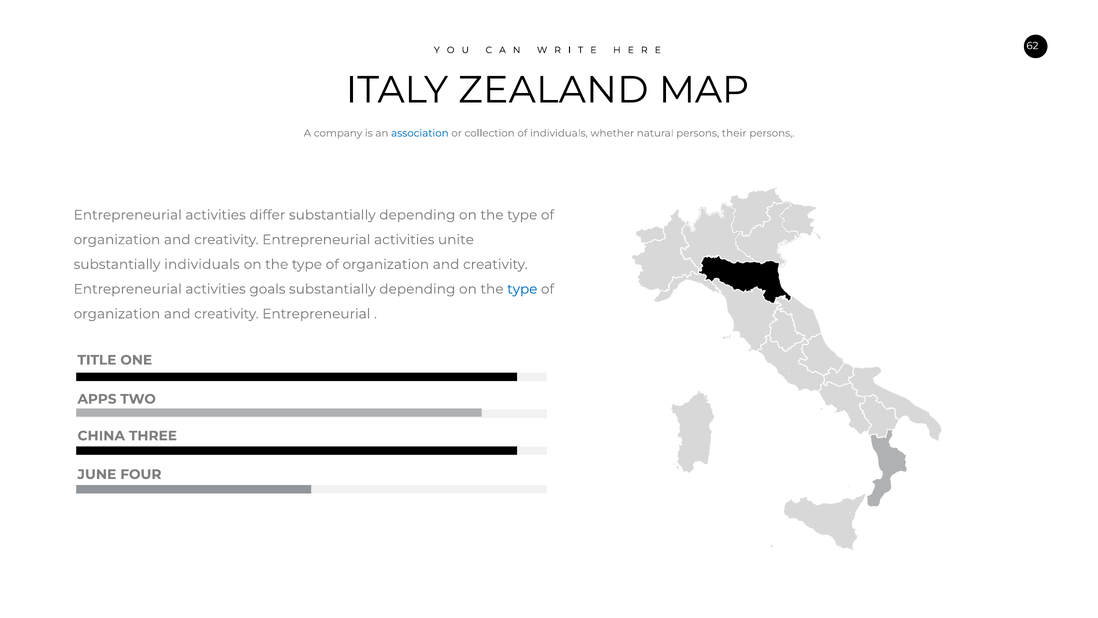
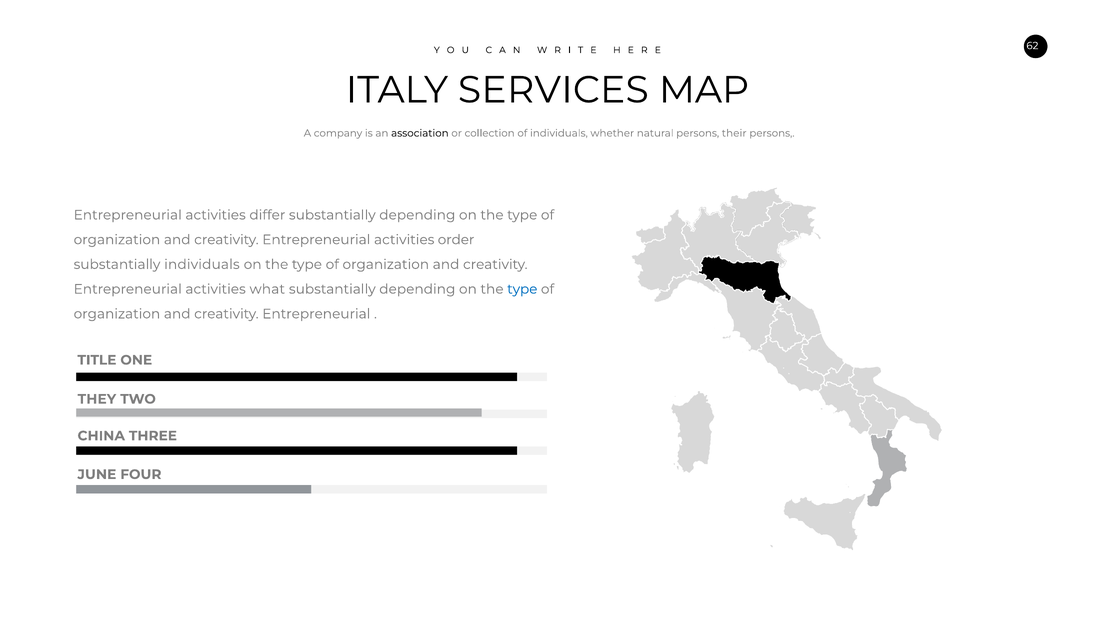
ZEALAND: ZEALAND -> SERVICES (553, 90)
association colour: blue -> black (420, 133)
unite: unite -> order (456, 240)
goals: goals -> what (267, 289)
APPS: APPS -> THEY (97, 399)
